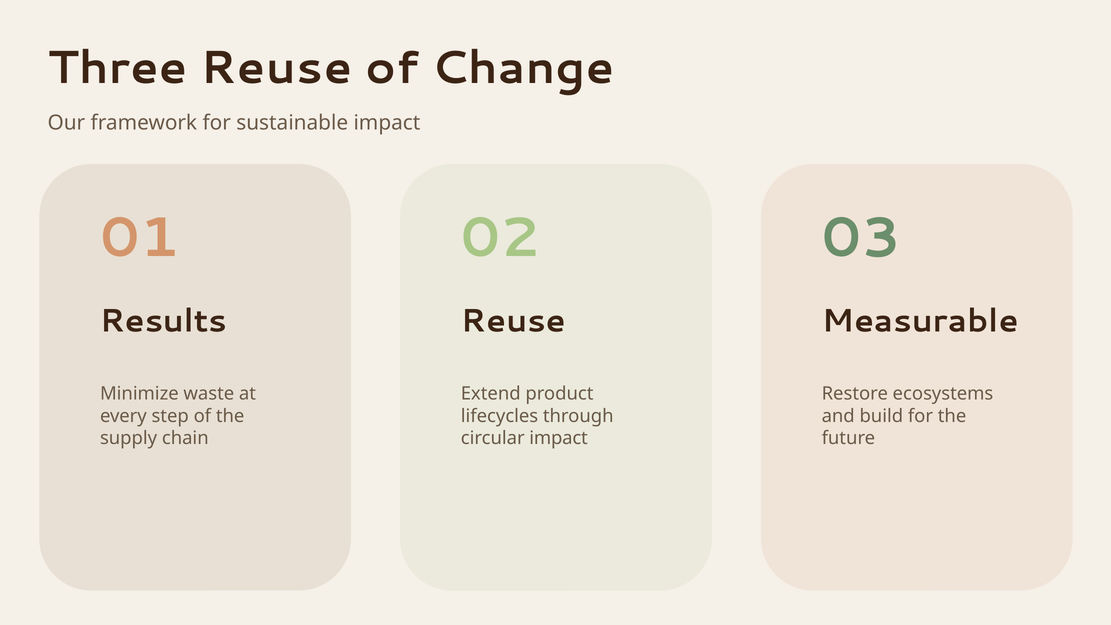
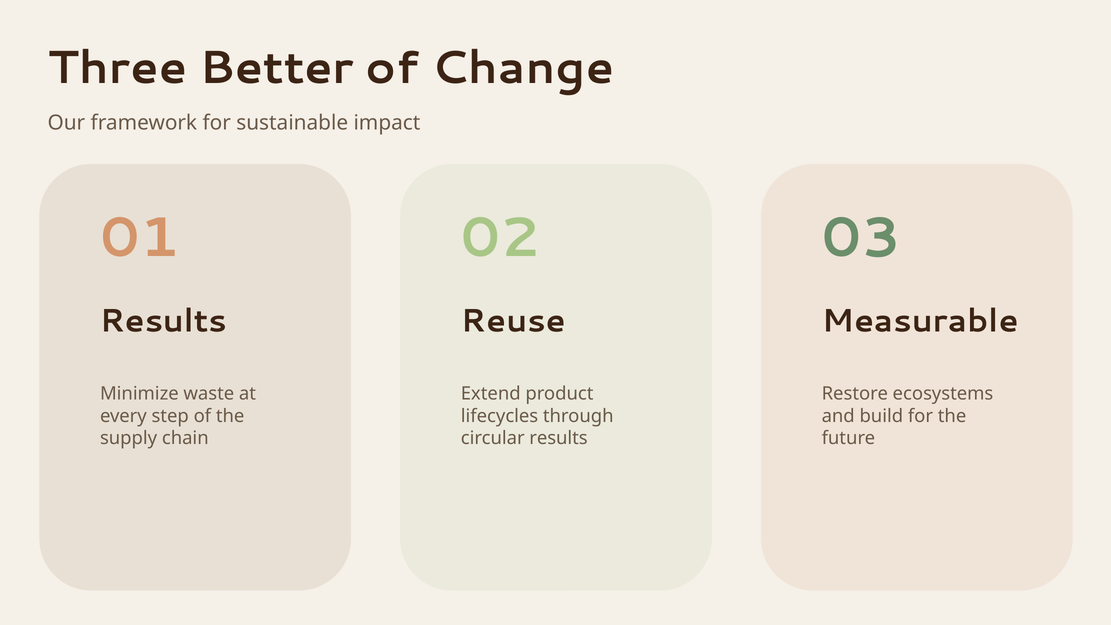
Three Reuse: Reuse -> Better (277, 68)
circular impact: impact -> results (558, 438)
